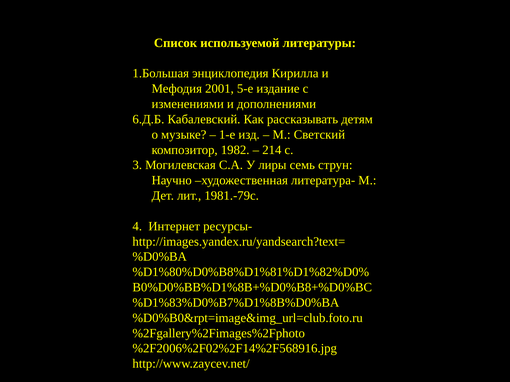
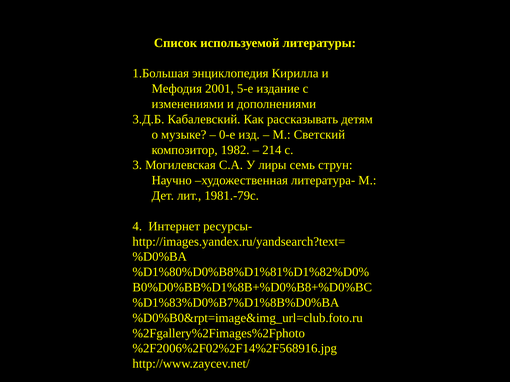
6.Д.Б: 6.Д.Б -> 3.Д.Б (148, 119)
1-е: 1-е -> 0-е (227, 135)
